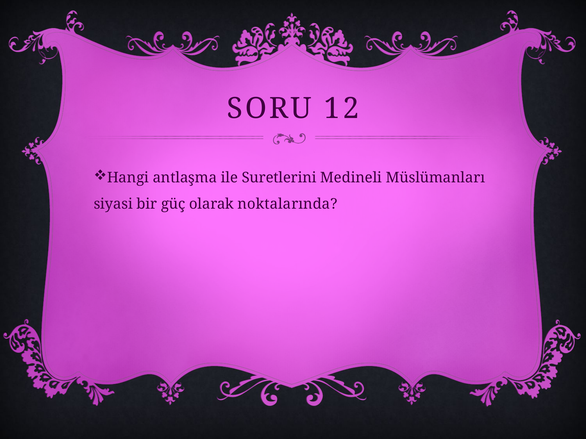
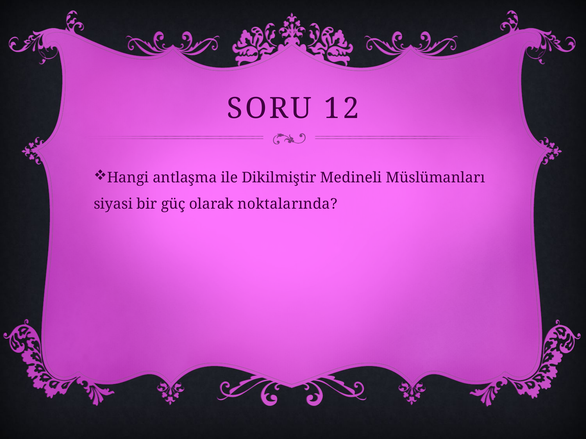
Suretlerini: Suretlerini -> Dikilmiştir (279, 178)
